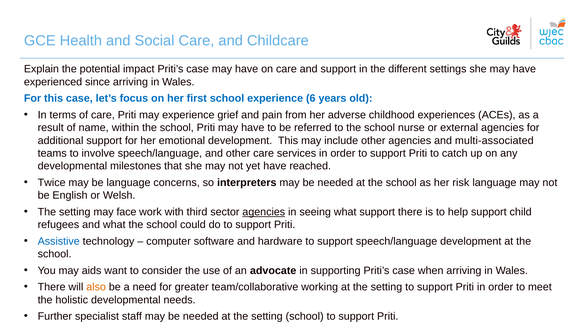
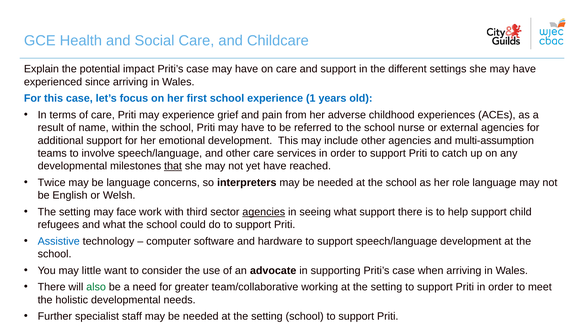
6: 6 -> 1 (311, 98)
multi-associated: multi-associated -> multi-assumption (494, 140)
that underline: none -> present (173, 166)
risk: risk -> role (461, 182)
aids: aids -> little (92, 270)
also colour: orange -> green (96, 287)
